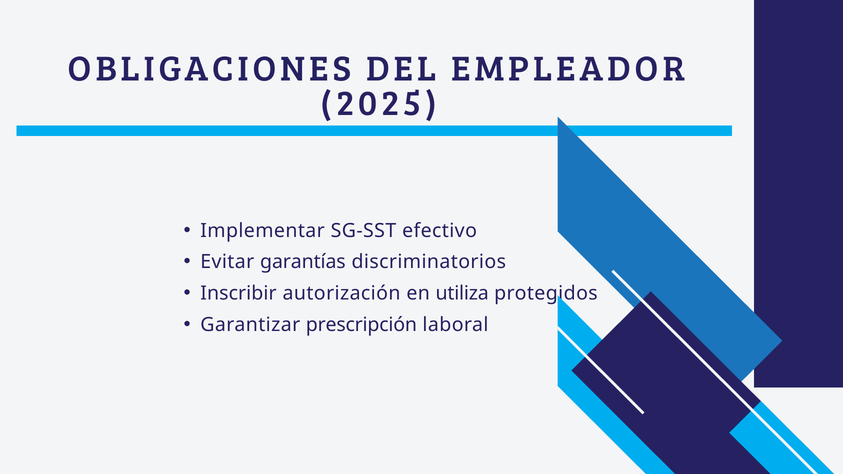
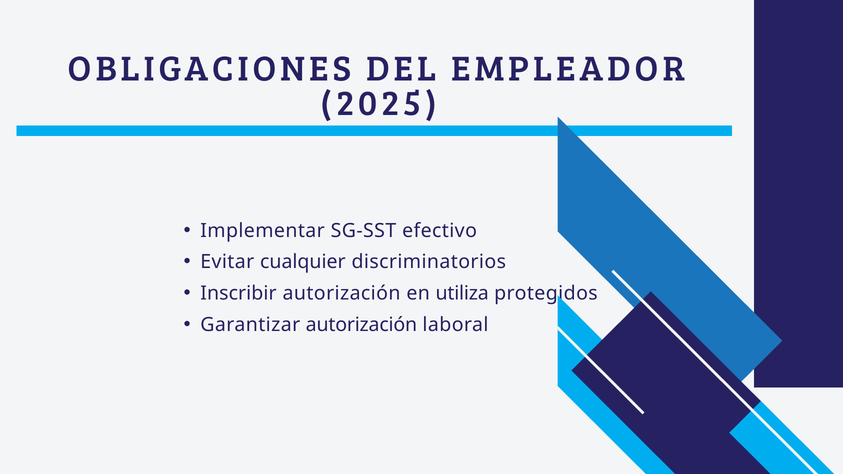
garantías: garantías -> cualquier (303, 262)
Garantizar prescripción: prescripción -> autorización (361, 325)
